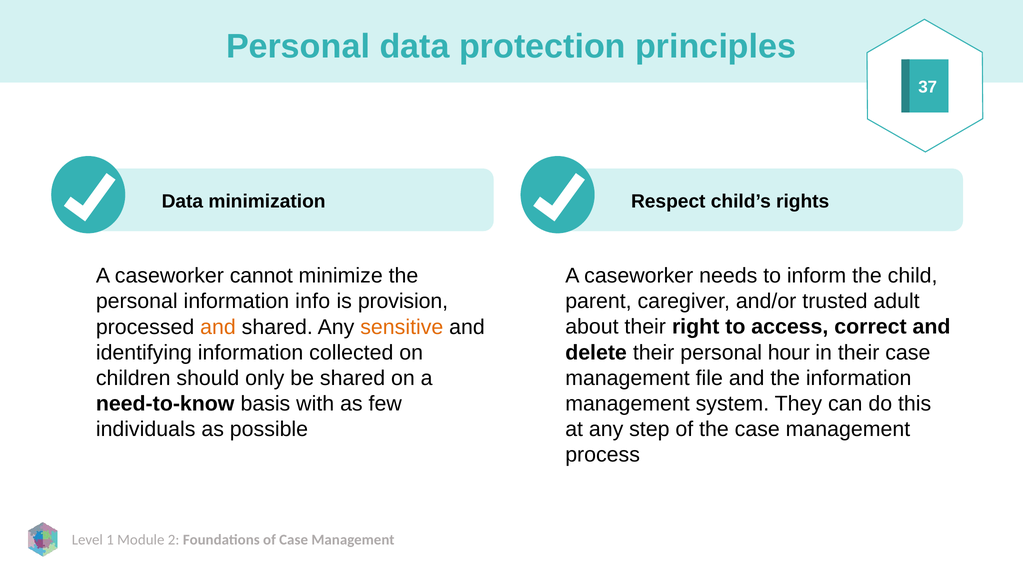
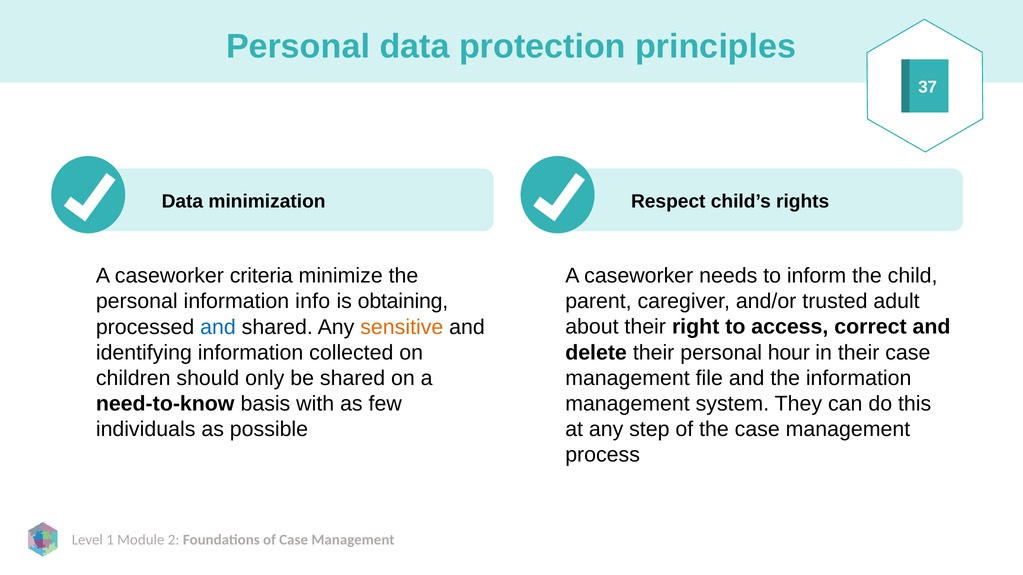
cannot: cannot -> criteria (261, 276)
provision: provision -> obtaining (403, 302)
and colour: orange -> blue (218, 327)
